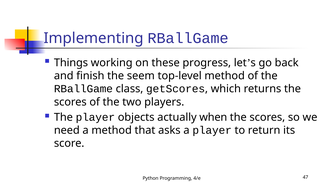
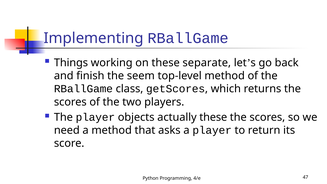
progress: progress -> separate (207, 63)
actually when: when -> these (213, 117)
